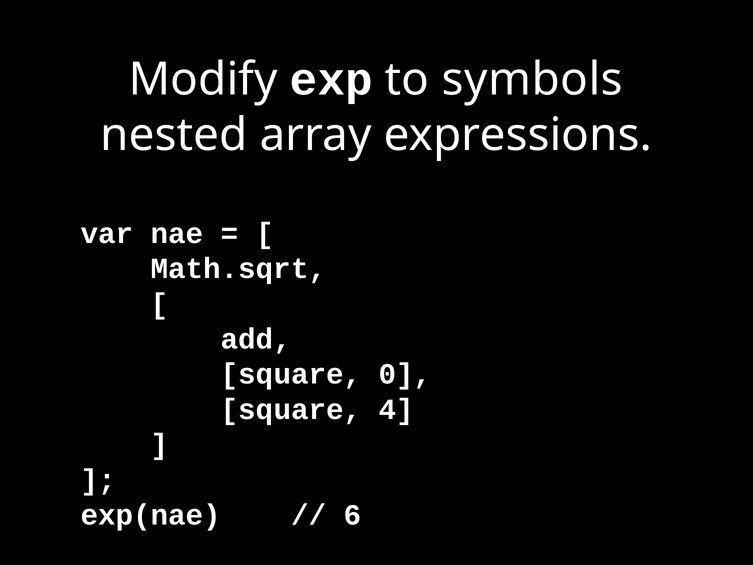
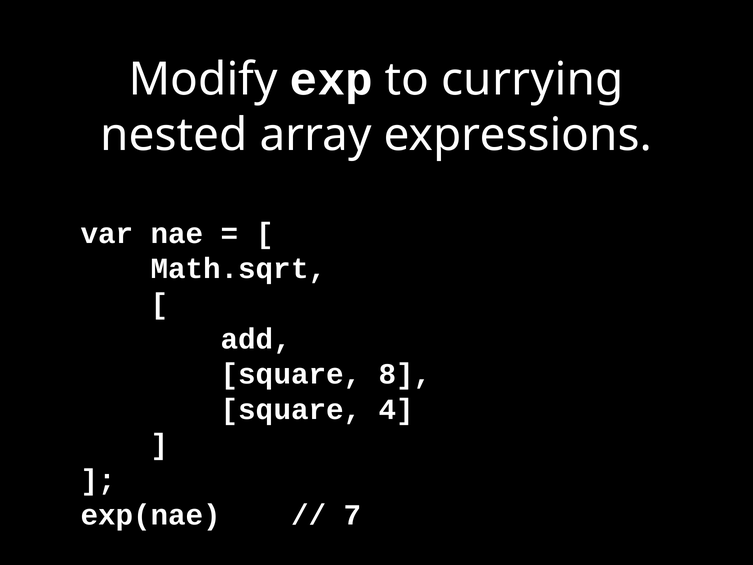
symbols: symbols -> currying (532, 80)
0: 0 -> 8 (405, 374)
6: 6 -> 7 (353, 515)
